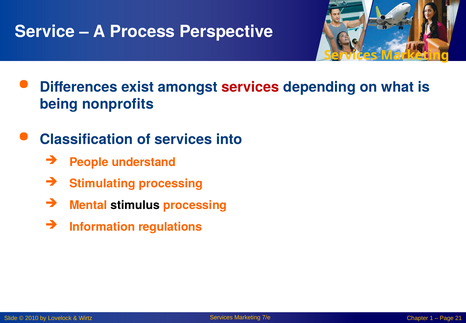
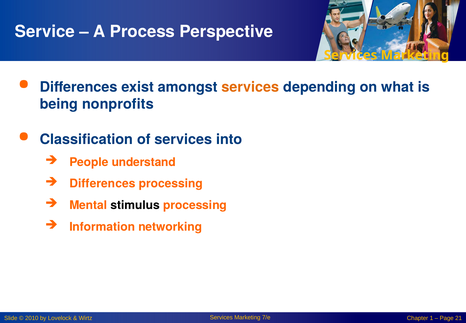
services colour: red -> orange (250, 87)
Stimulating: Stimulating -> Differences (102, 184)
regulations: regulations -> networking (170, 227)
